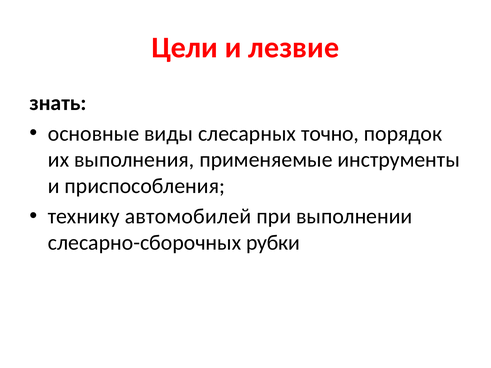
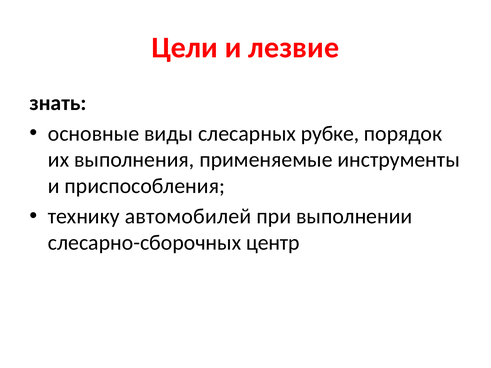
точно: точно -> рубке (330, 134)
рубки: рубки -> центр (273, 243)
